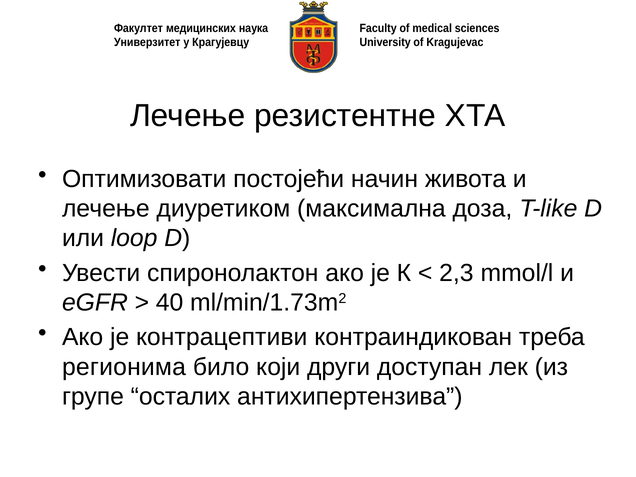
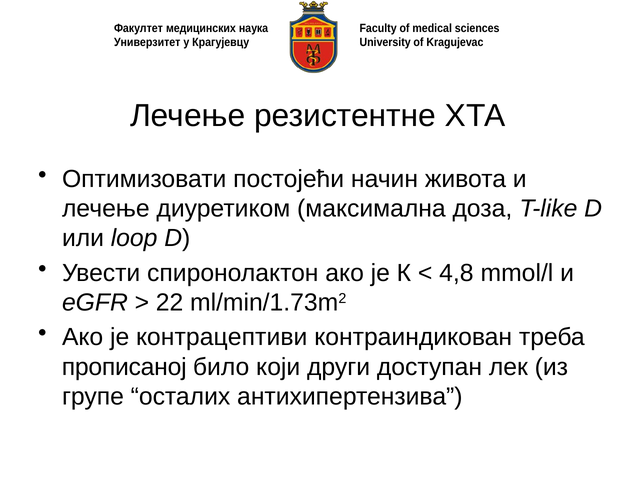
2,3: 2,3 -> 4,8 (456, 273)
40: 40 -> 22 (170, 303)
регионима: регионима -> прописаној (124, 367)
